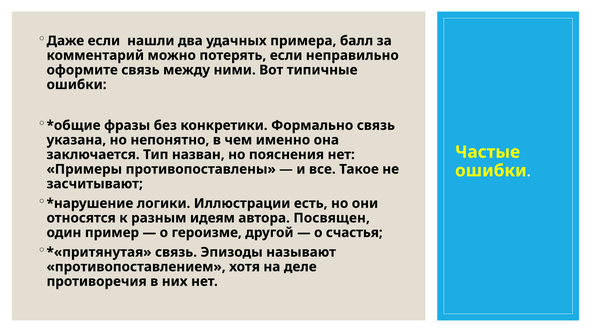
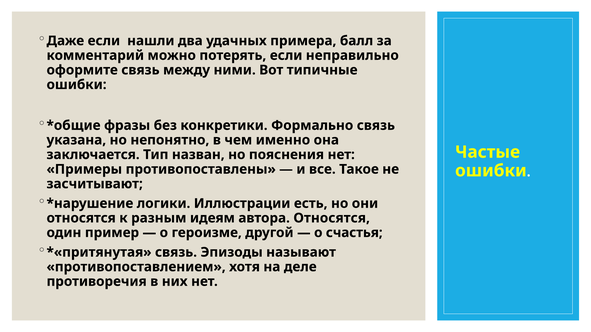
автора Посвящен: Посвящен -> Относятся (332, 218)
